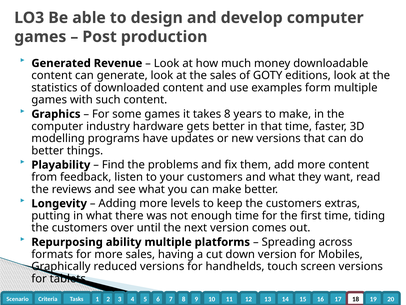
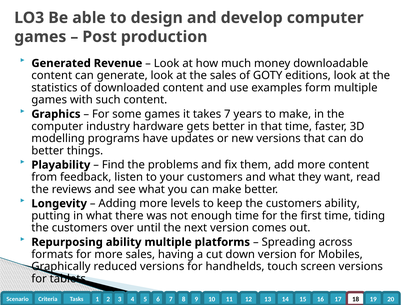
takes 8: 8 -> 7 (227, 114)
customers extras: extras -> ability (342, 203)
